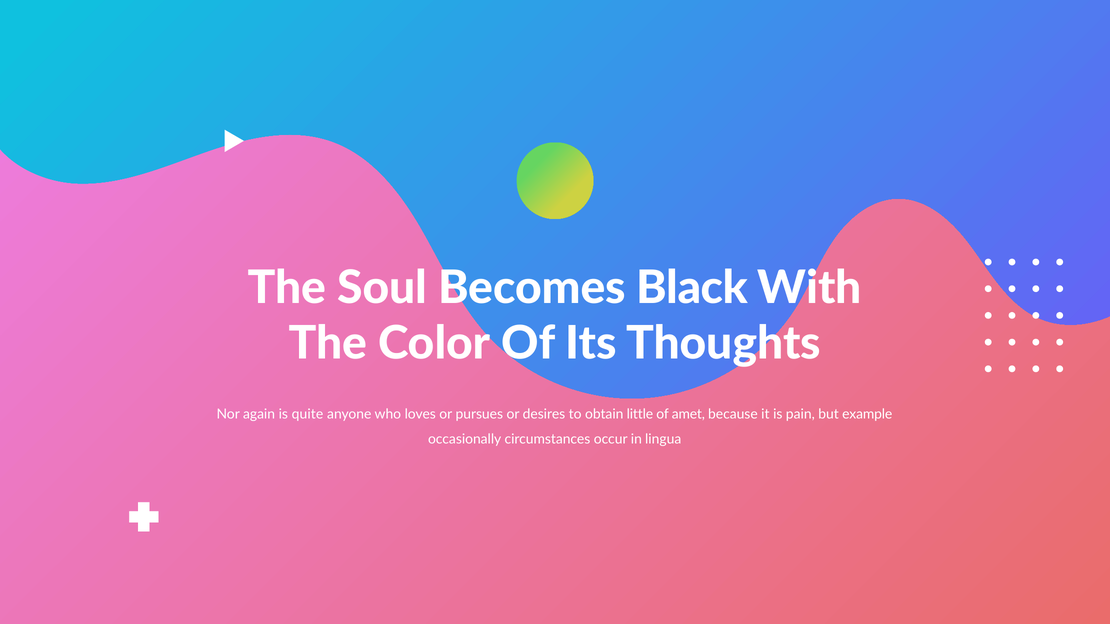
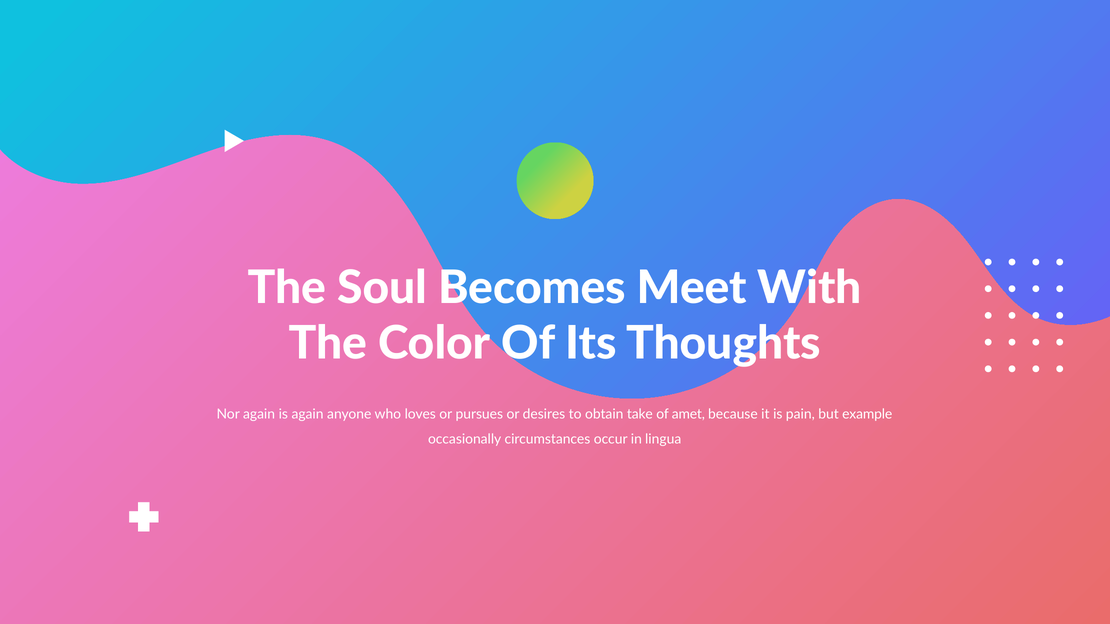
Black: Black -> Meet (692, 288)
is quite: quite -> again (308, 414)
little: little -> take (640, 414)
